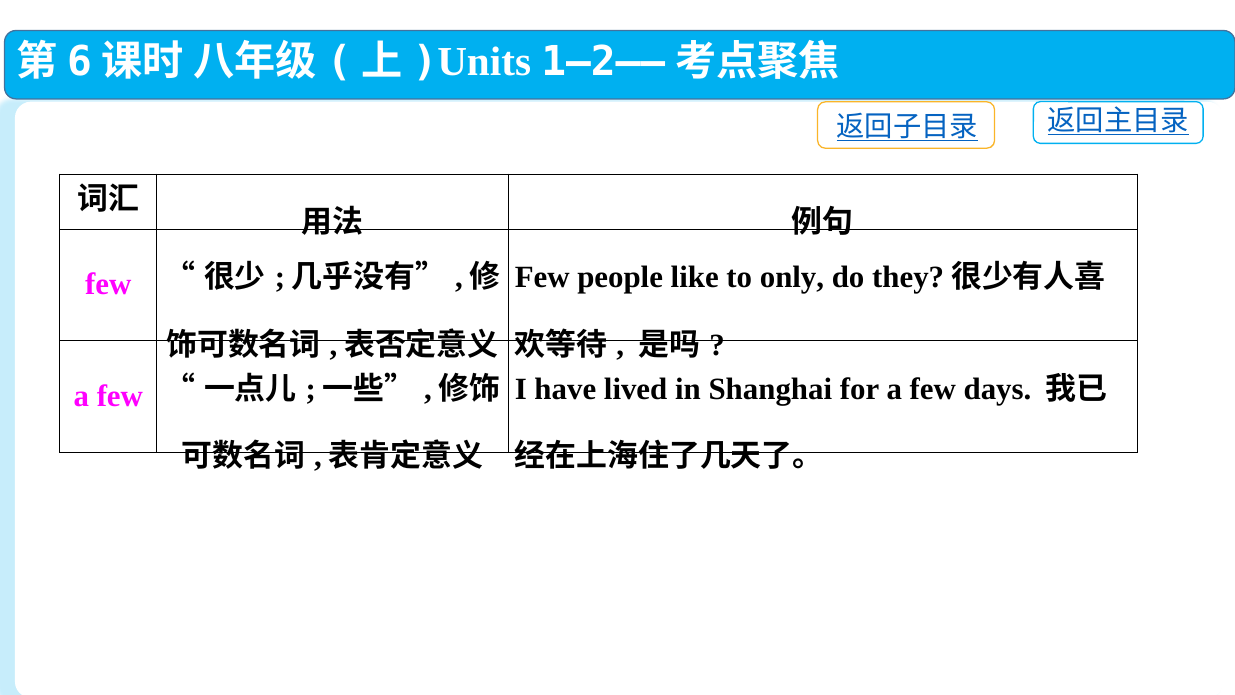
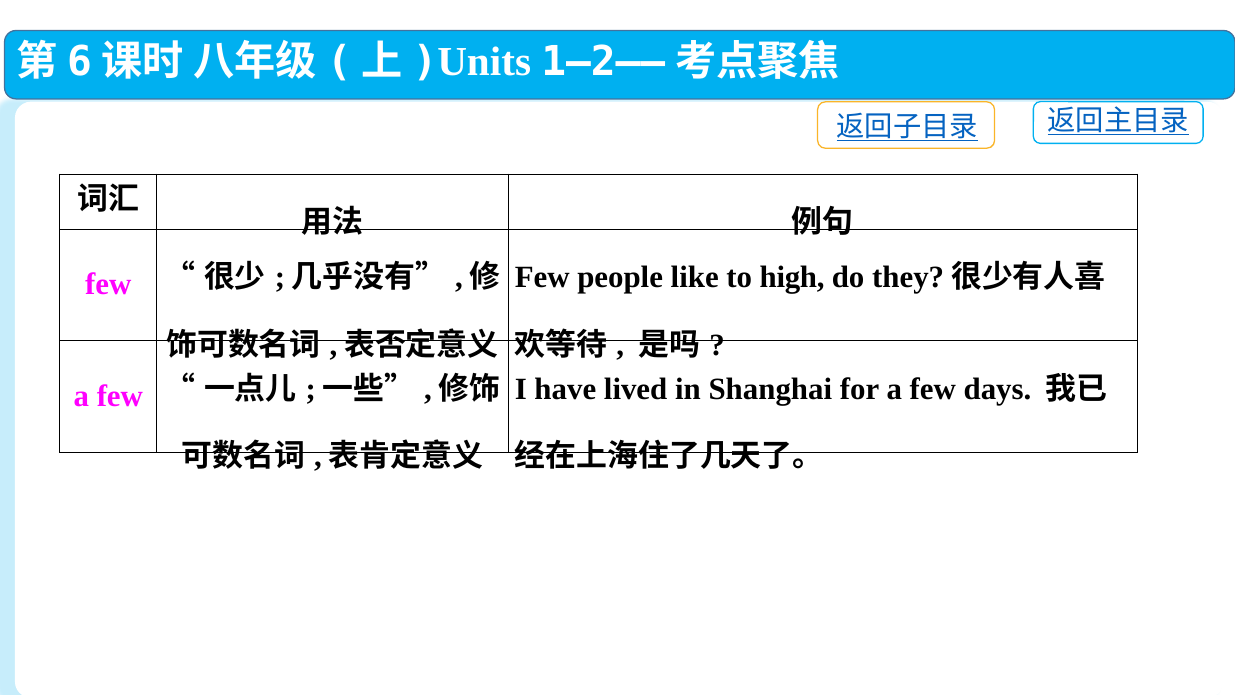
only: only -> high (792, 278)
